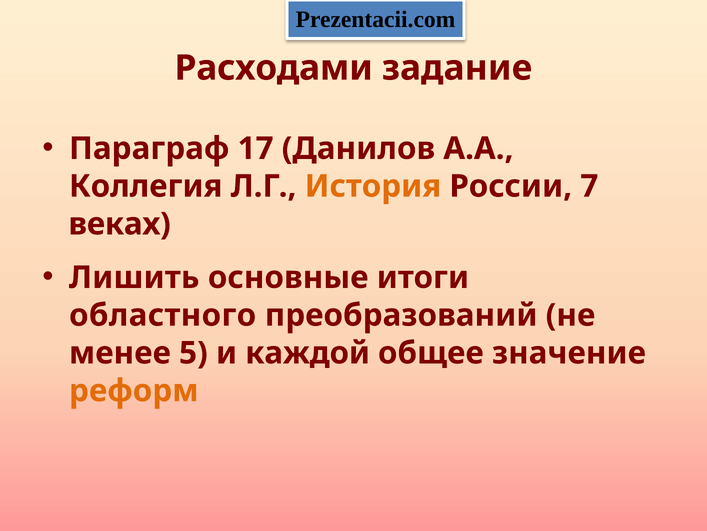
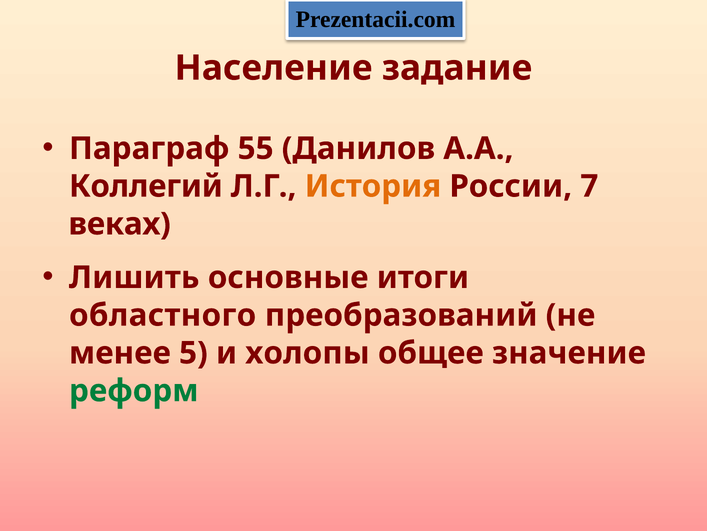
Расходами: Расходами -> Население (274, 68)
17: 17 -> 55 (256, 148)
Коллегия: Коллегия -> Коллегий (146, 186)
каждой: каждой -> холопы (307, 353)
реформ colour: orange -> green (134, 390)
